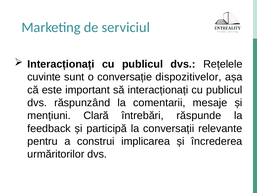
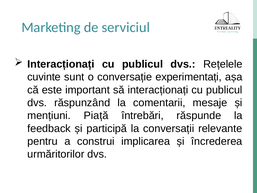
dispozitivelor: dispozitivelor -> experimentați (189, 77)
Clară: Clară -> Piață (96, 115)
